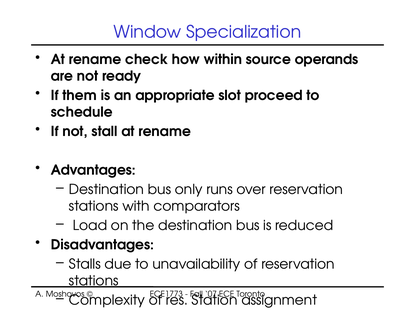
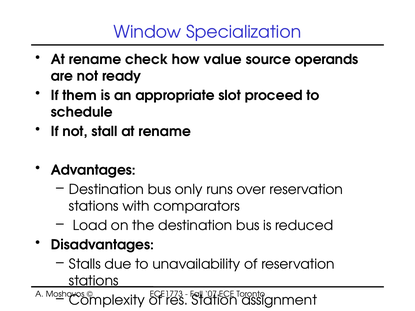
within: within -> value (223, 60)
